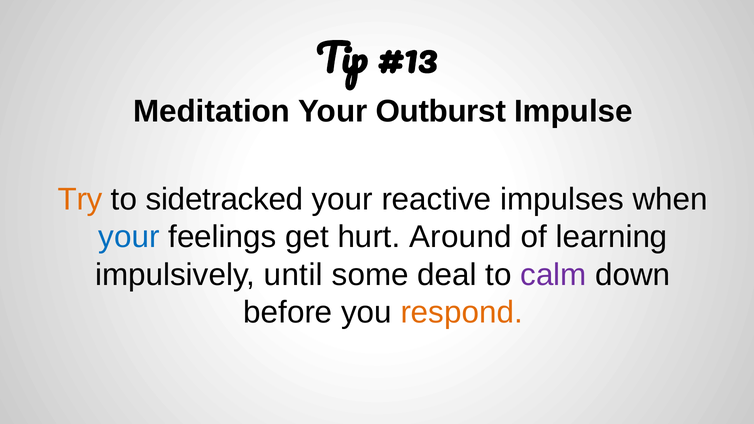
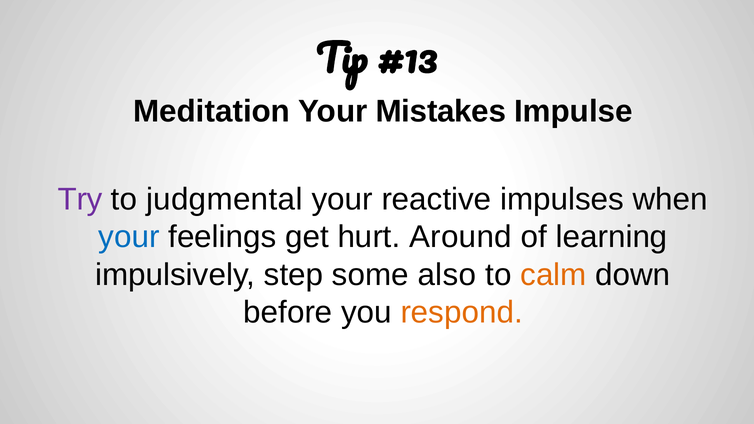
Outburst: Outburst -> Mistakes (441, 111)
Try colour: orange -> purple (80, 199)
sidetracked: sidetracked -> judgmental (224, 199)
until: until -> step (294, 275)
deal: deal -> also (447, 275)
calm colour: purple -> orange (553, 275)
